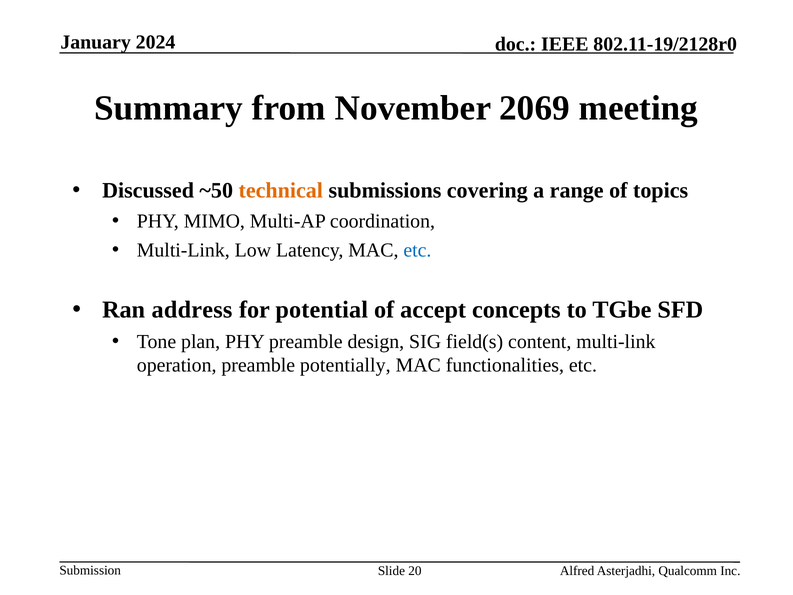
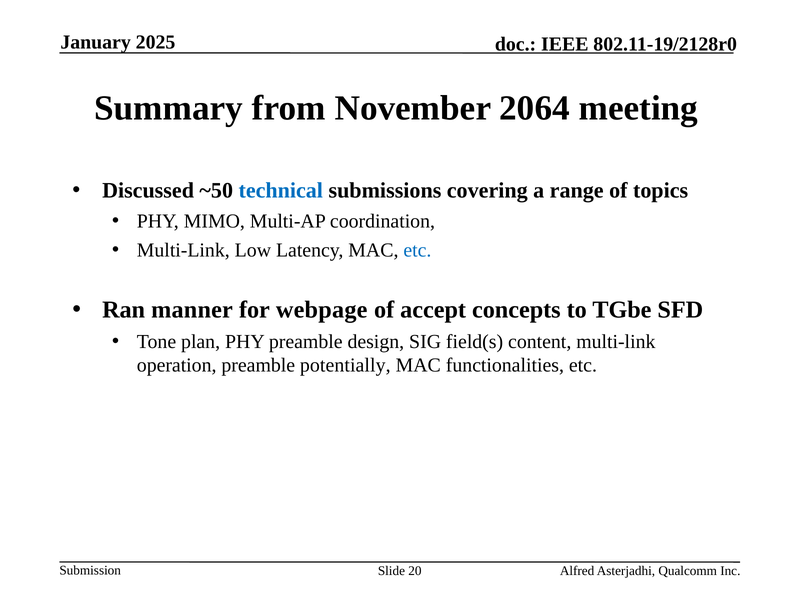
2024: 2024 -> 2025 (156, 42)
2069: 2069 -> 2064 (535, 108)
technical colour: orange -> blue (281, 191)
address: address -> manner (192, 310)
potential: potential -> webpage (322, 310)
